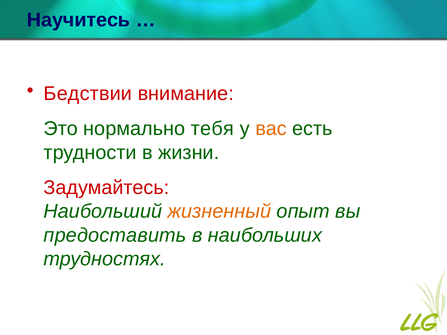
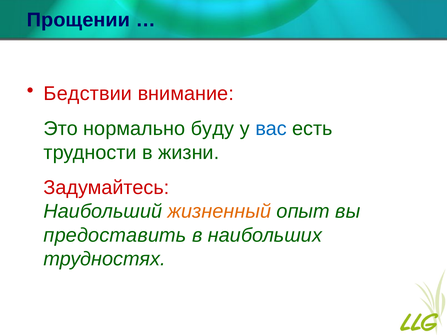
Научитесь: Научитесь -> Прощении (78, 20)
тебя: тебя -> буду (212, 129)
вас colour: orange -> blue (271, 129)
